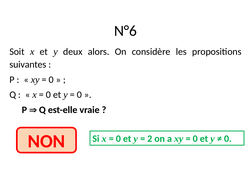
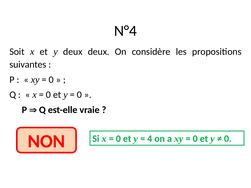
N°6: N°6 -> N°4 (125, 31)
deux alors: alors -> deux (99, 52)
2: 2 -> 4 (150, 139)
